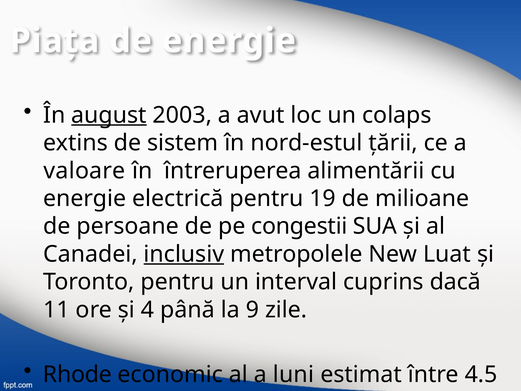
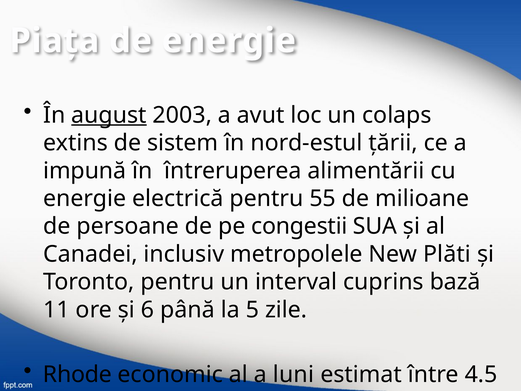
valoare: valoare -> impună (85, 171)
19: 19 -> 55 (323, 198)
inclusiv underline: present -> none (184, 254)
Luat: Luat -> Plăti (447, 254)
dacă: dacă -> bază (455, 282)
4: 4 -> 6 (148, 310)
9: 9 -> 5 (252, 310)
